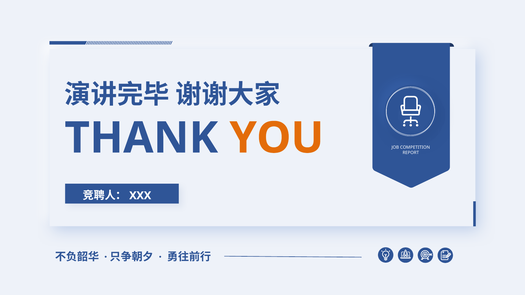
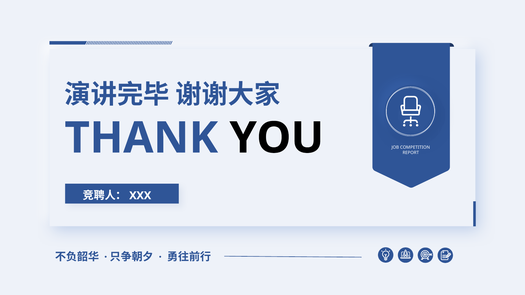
YOU colour: orange -> black (277, 138)
